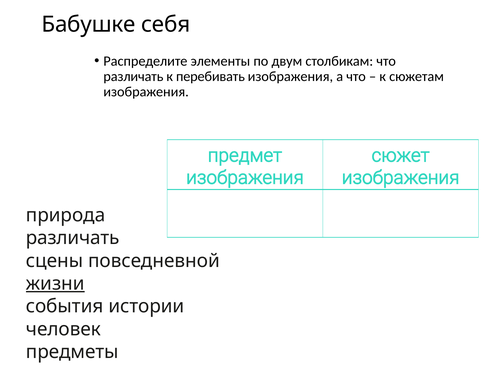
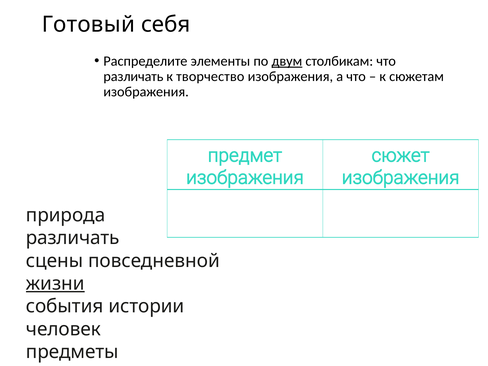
Бабушке: Бабушке -> Готовый (88, 24)
двум underline: none -> present (287, 61)
перебивать: перебивать -> творчество (210, 76)
